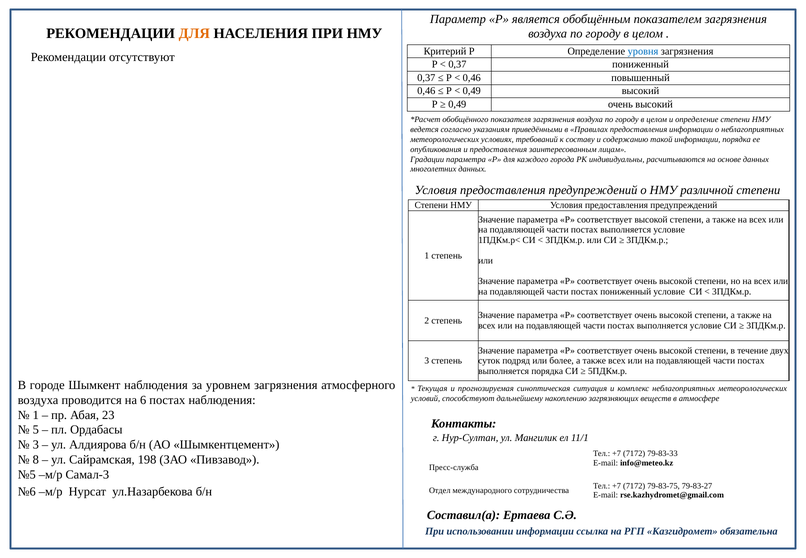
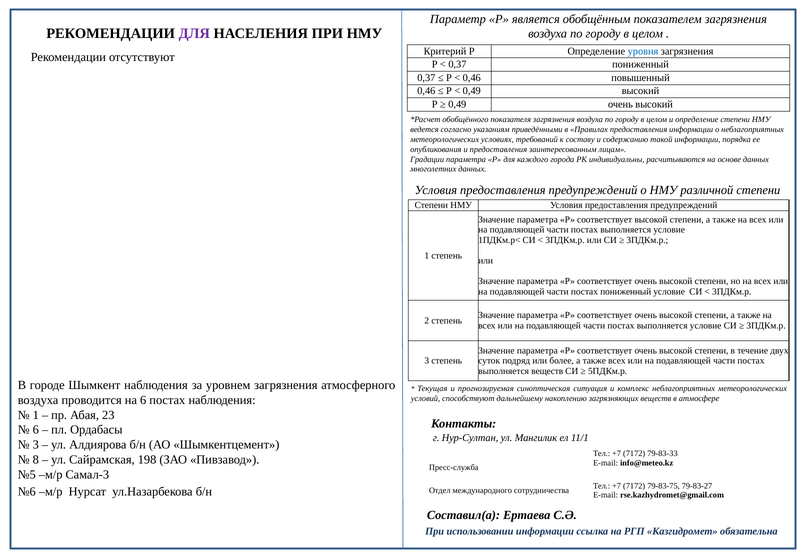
ДЛЯ colour: orange -> purple (194, 33)
выполняется порядка: порядка -> веществ (547, 371)
5: 5 -> 6 (36, 430)
